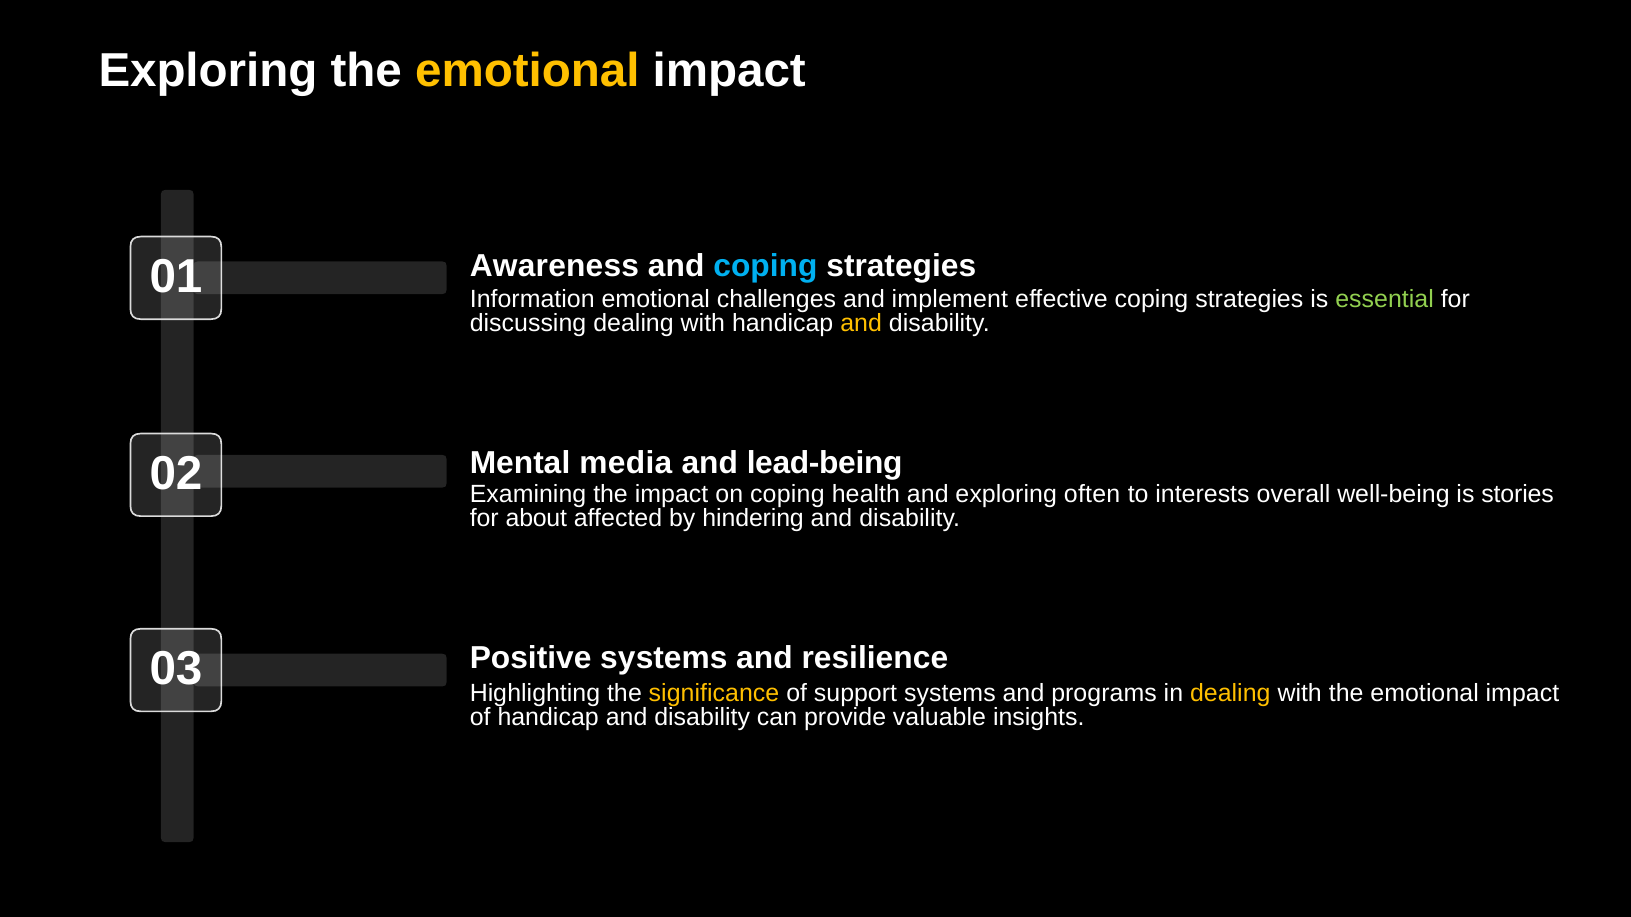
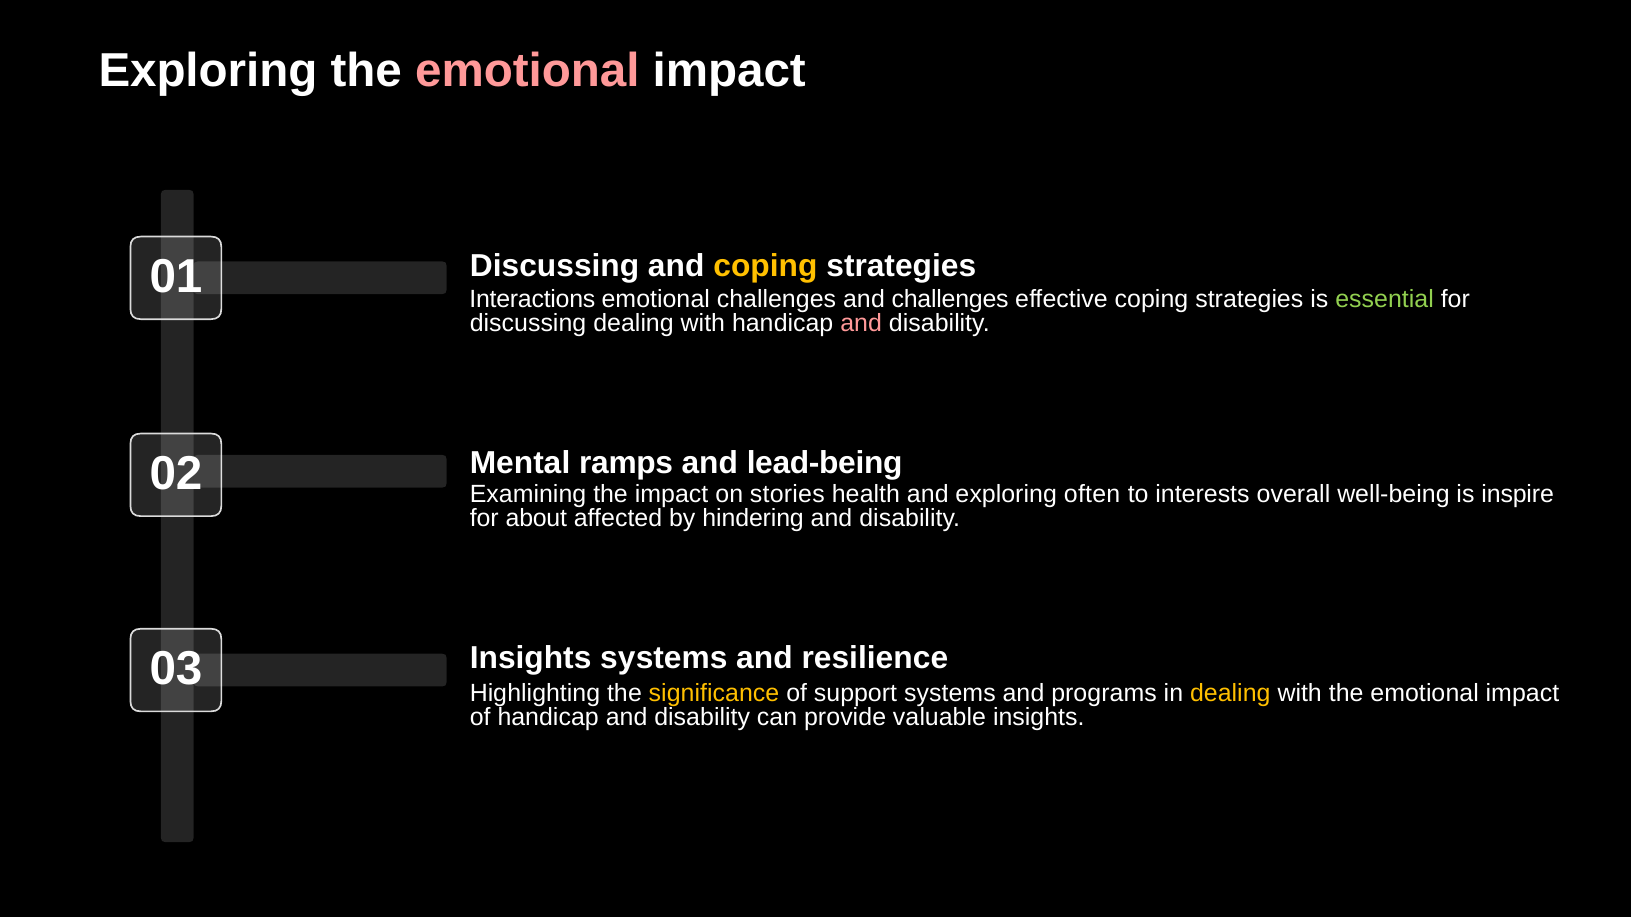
emotional colour: yellow -> pink (527, 70)
Awareness: Awareness -> Discussing (555, 266)
coping colour: light blue -> yellow (765, 266)
Information: Information -> Interactions (532, 299)
and implement: implement -> challenges (950, 299)
and colour: yellow -> pink (861, 323)
media: media -> ramps (626, 463)
on coping: coping -> stories (787, 494)
stories: stories -> inspire (1518, 494)
Positive: Positive -> Insights (531, 658)
